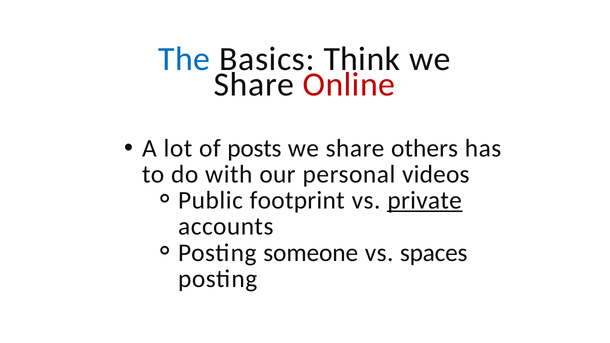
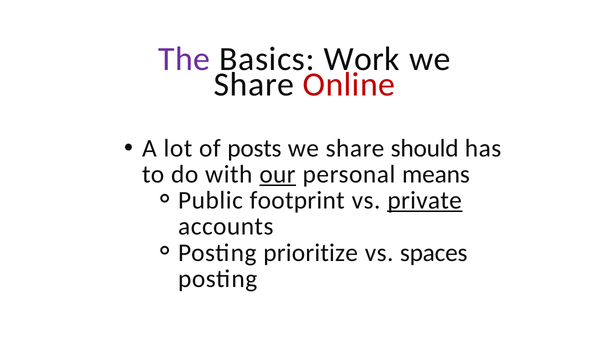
The colour: blue -> purple (184, 59)
Think: Think -> Work (362, 59)
others: others -> should (425, 149)
our underline: none -> present (277, 175)
videos: videos -> means (436, 175)
someone: someone -> prioritize (311, 253)
